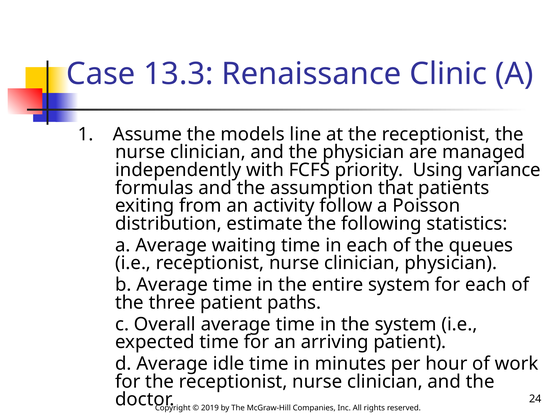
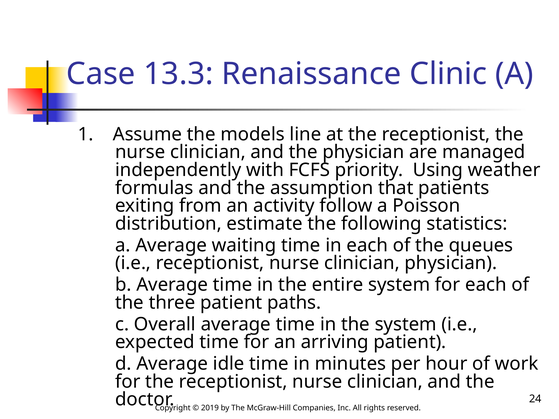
variance: variance -> weather (504, 170)
